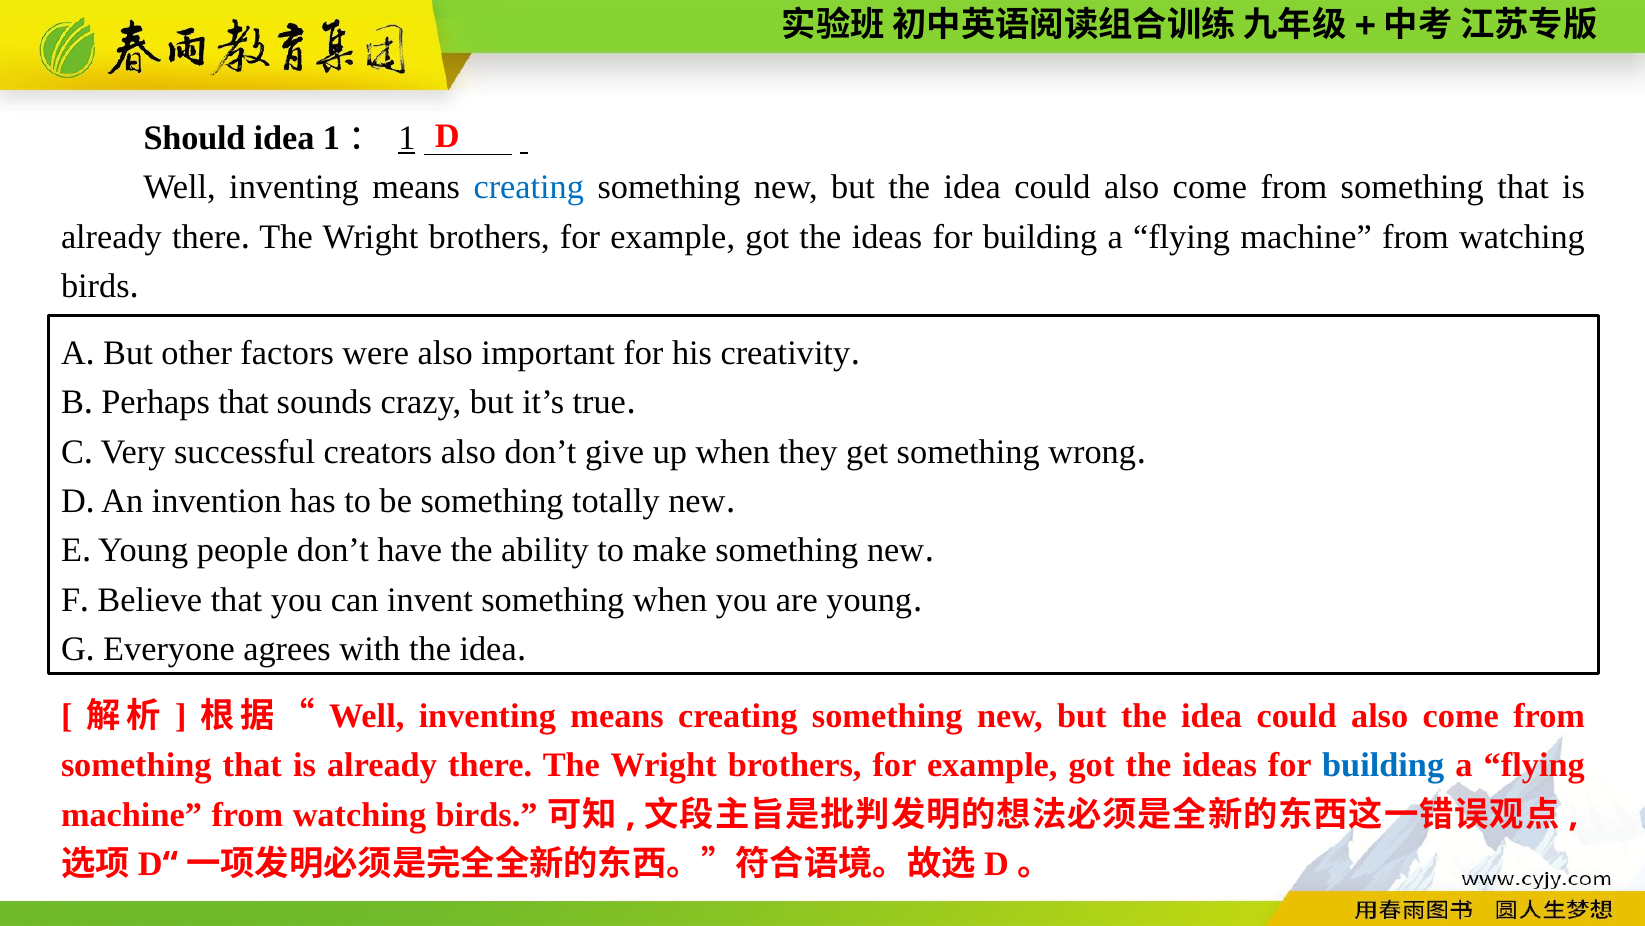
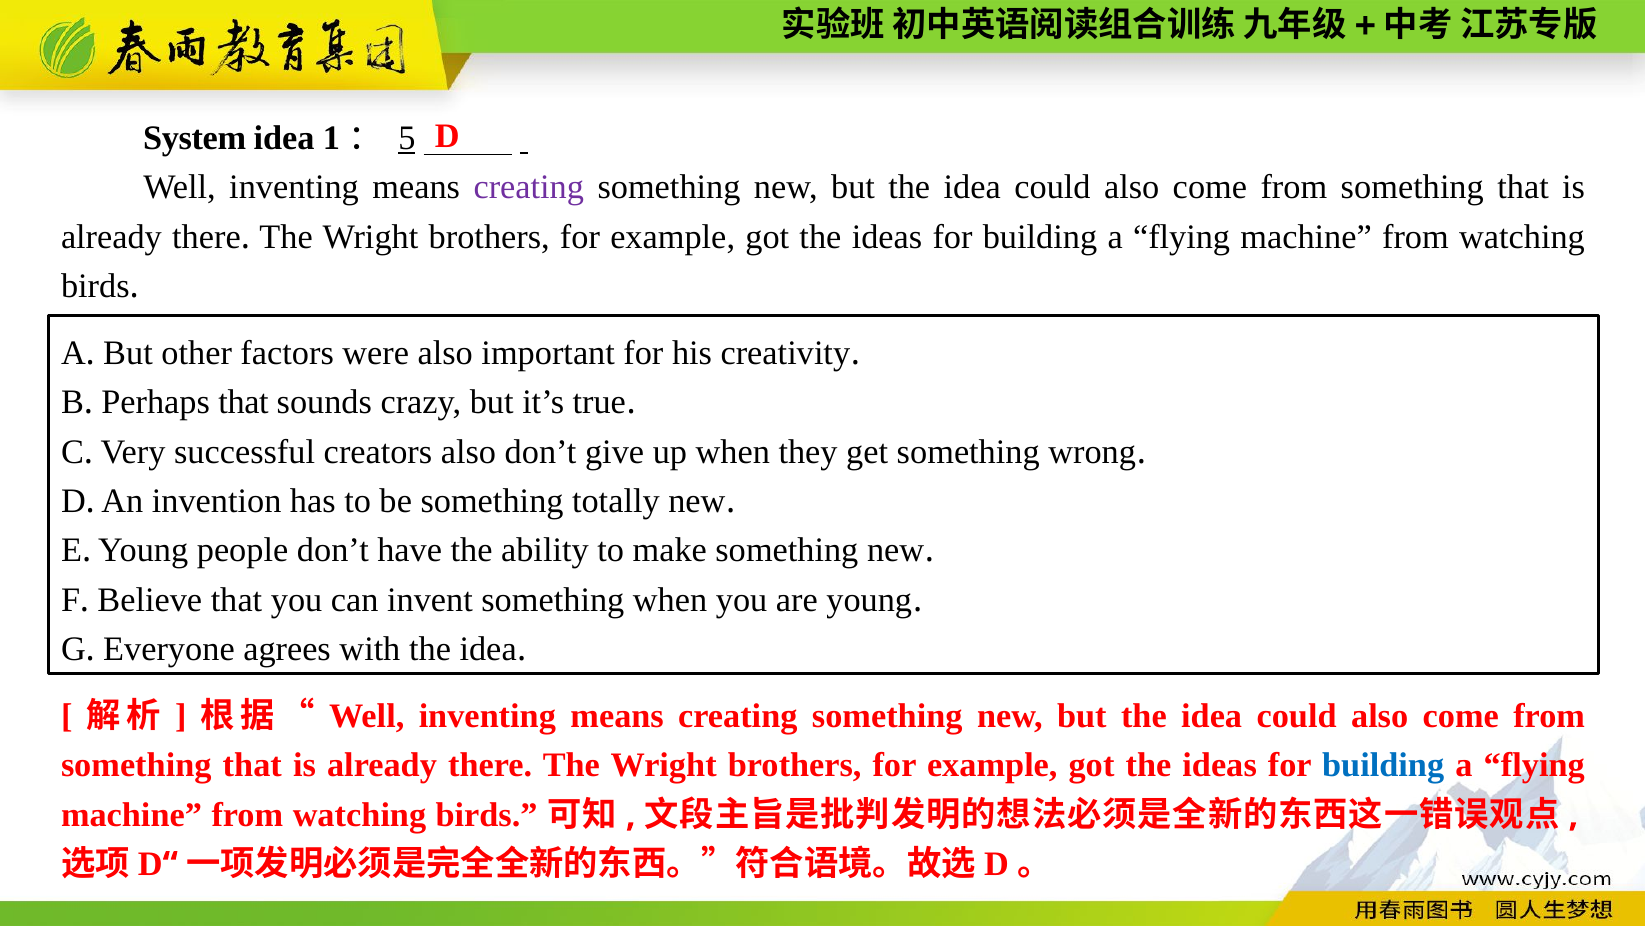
Should: Should -> System (195, 138)
1: 1 -> 5 (407, 138)
creating colour: blue -> purple (529, 187)
